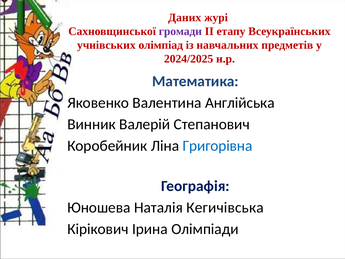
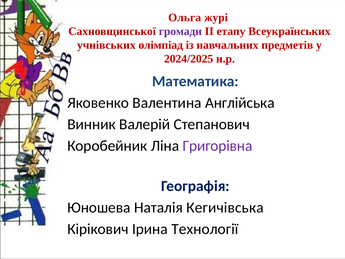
Даних: Даних -> Ольга (185, 17)
Григорівна colour: blue -> purple (218, 146)
Олімпіади: Олімпіади -> Технології (205, 229)
